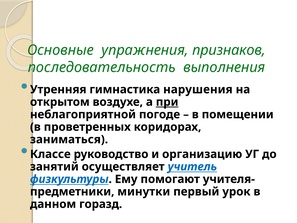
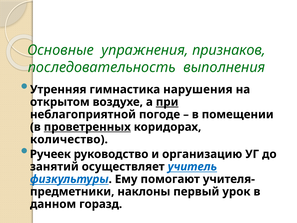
проветренных underline: none -> present (87, 127)
заниматься: заниматься -> количество (69, 139)
Классе: Классе -> Ручеек (50, 154)
минутки: минутки -> наклоны (144, 191)
